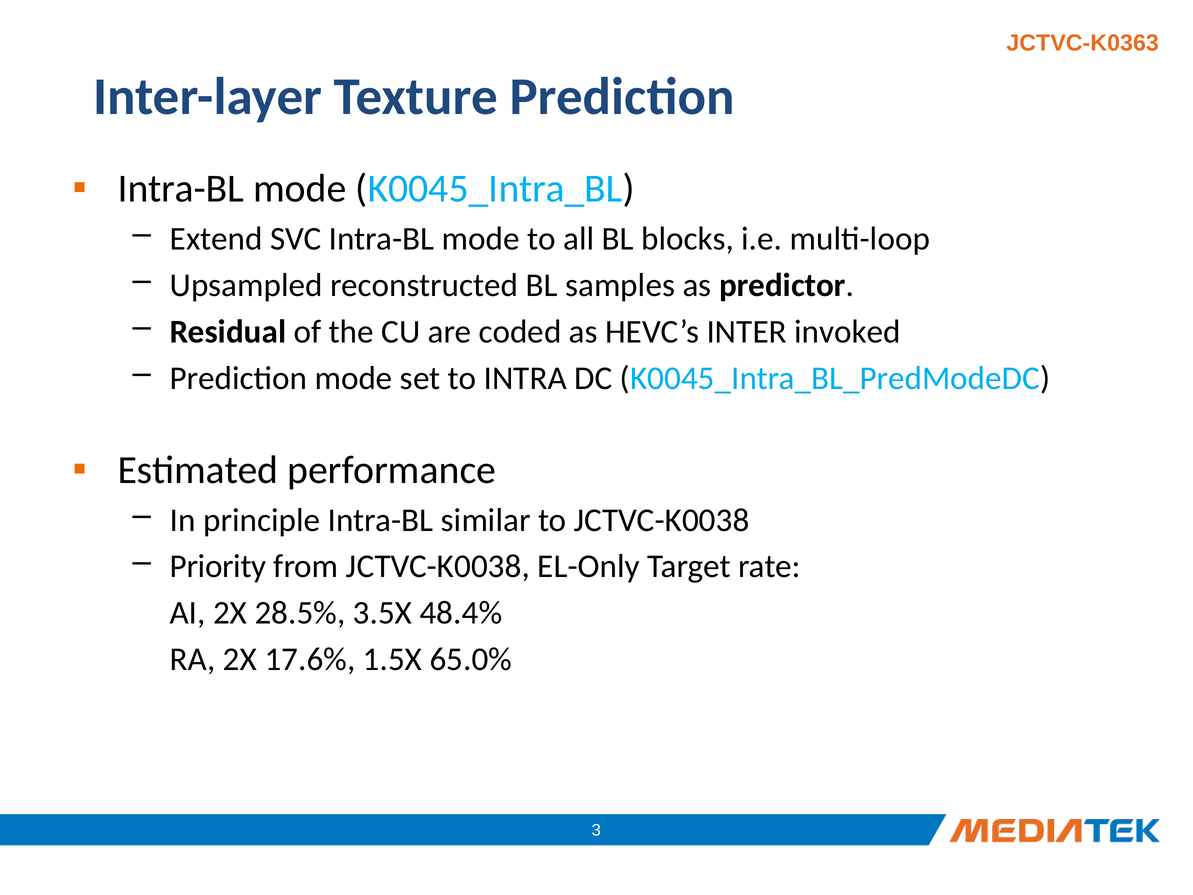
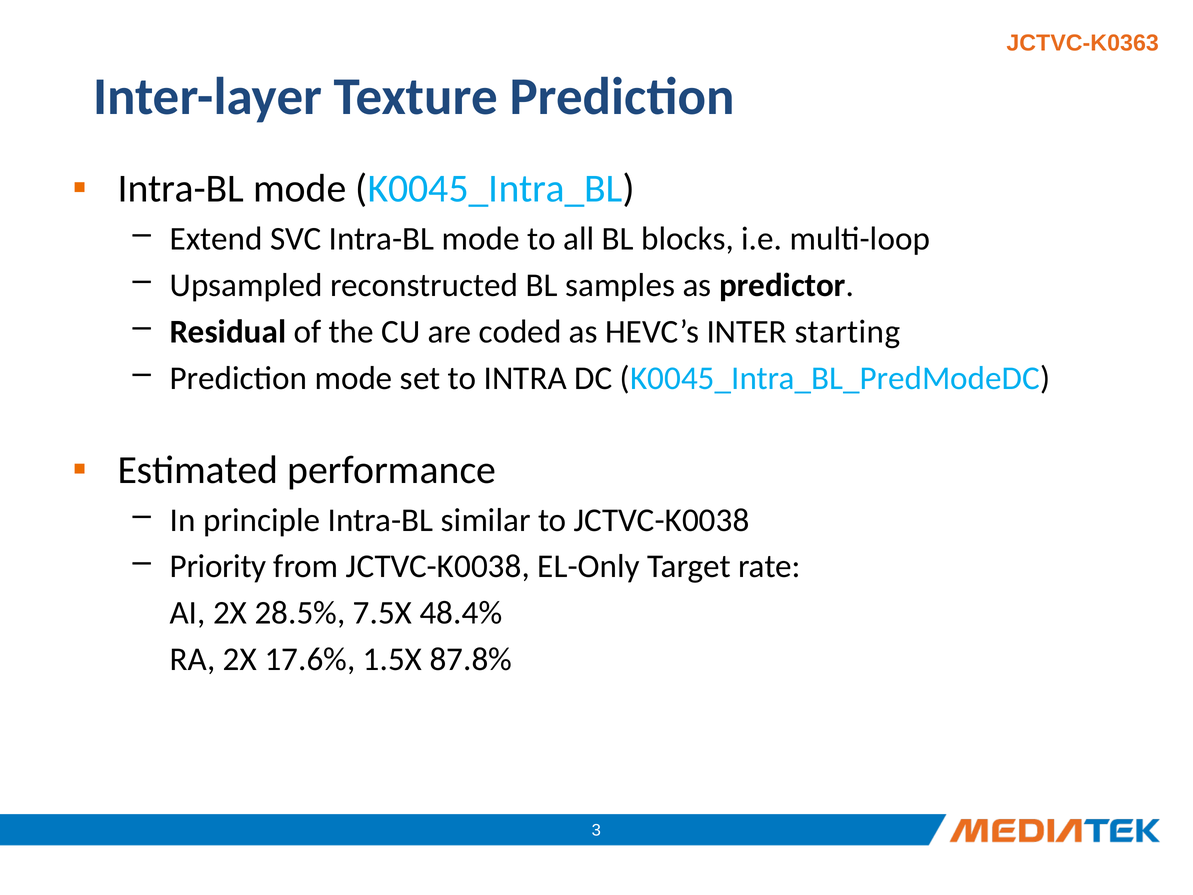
invoked: invoked -> starting (847, 332)
3.5X: 3.5X -> 7.5X (383, 613)
65.0%: 65.0% -> 87.8% (471, 659)
